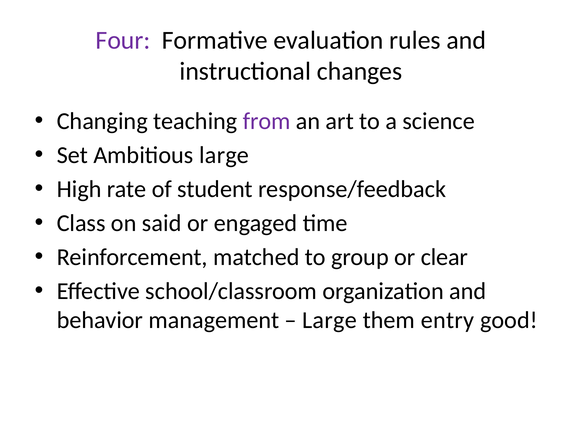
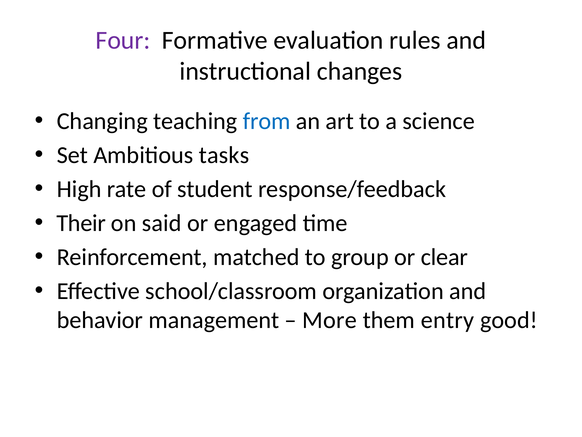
from colour: purple -> blue (267, 121)
Ambitious large: large -> tasks (224, 155)
Class: Class -> Their (81, 223)
Large: Large -> More (330, 320)
